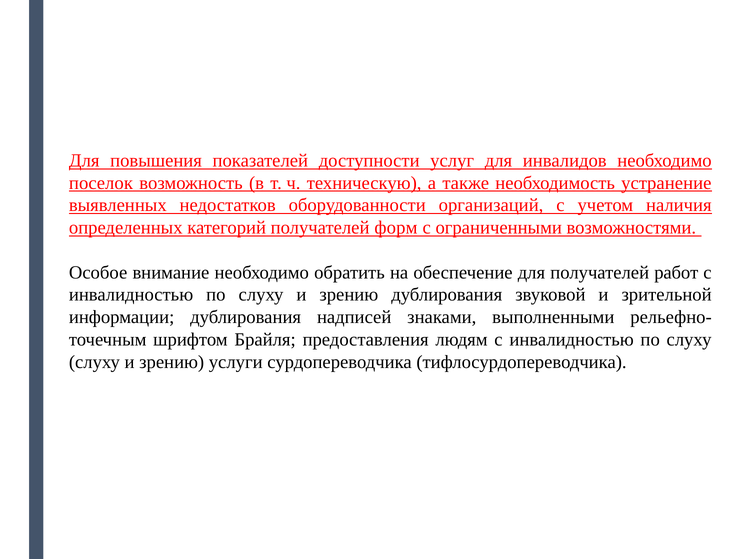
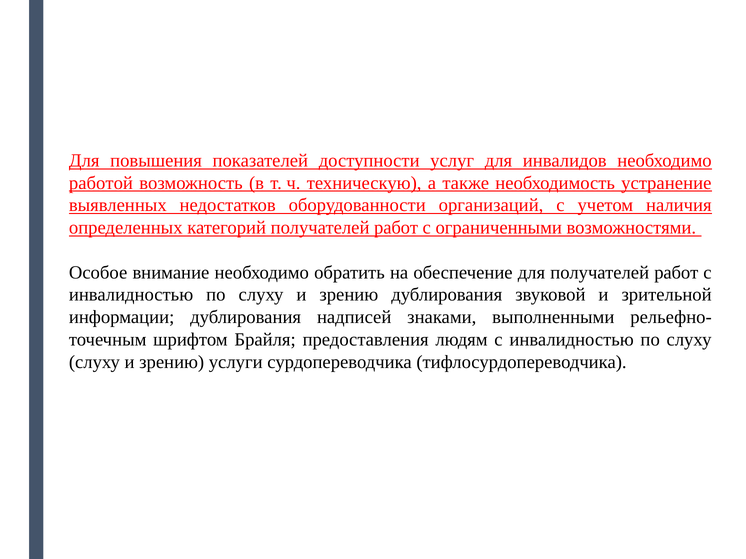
поселок: поселок -> работой (101, 183)
категорий получателей форм: форм -> работ (396, 228)
